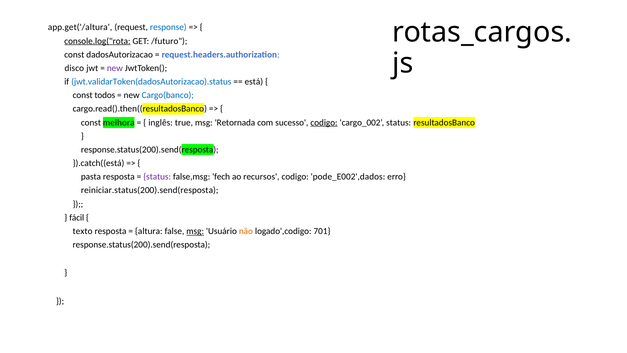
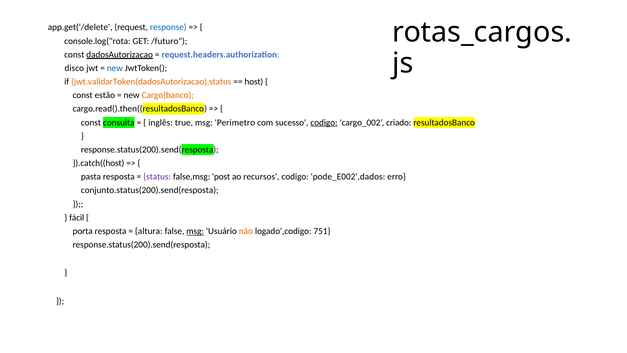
app.get('/altura: app.get('/altura -> app.get('/delete (80, 27)
console.log("rota underline: present -> none (97, 41)
dadosAutorizacao underline: none -> present (120, 55)
new colour: purple -> blue (115, 68)
jwt.validarToken(dadosAutorizacao).status colour: blue -> orange (151, 82)
está: está -> host (254, 82)
todos: todos -> estão (105, 95)
Cargo(banco colour: blue -> orange (168, 95)
melhora: melhora -> consulta (119, 122)
Retornada: Retornada -> Perimetro (235, 122)
cargo_002 status: status -> criado (399, 122)
}).catch((está: }).catch((está -> }).catch((host (99, 163)
fech: fech -> post (221, 177)
reiniciar.status(200).send(resposta: reiniciar.status(200).send(resposta -> conjunto.status(200).send(resposta (150, 190)
texto: texto -> porta (83, 231)
701: 701 -> 751 (322, 231)
